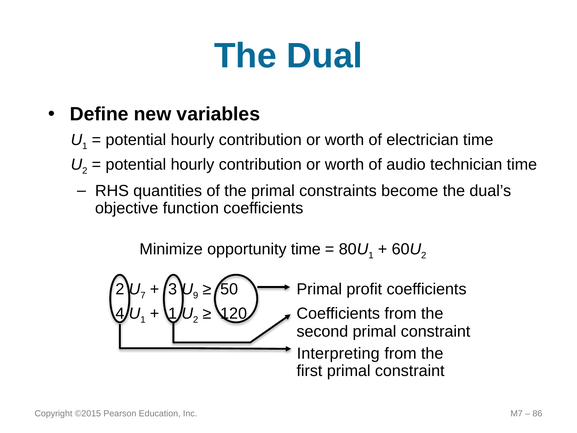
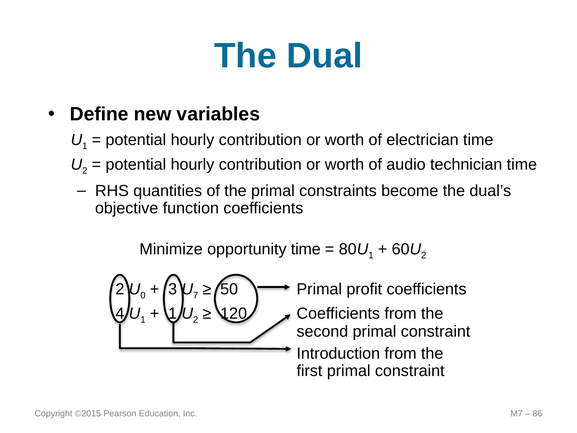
7: 7 -> 0 (143, 295)
9: 9 -> 7 (196, 295)
Interpreting: Interpreting -> Introduction (338, 353)
